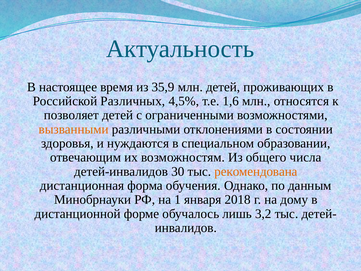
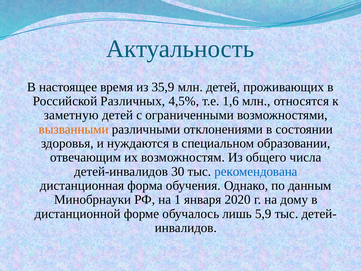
позволяет: позволяет -> заметную (71, 115)
рекомендована colour: orange -> blue (256, 171)
2018: 2018 -> 2020 (238, 199)
3,2: 3,2 -> 5,9 (263, 214)
